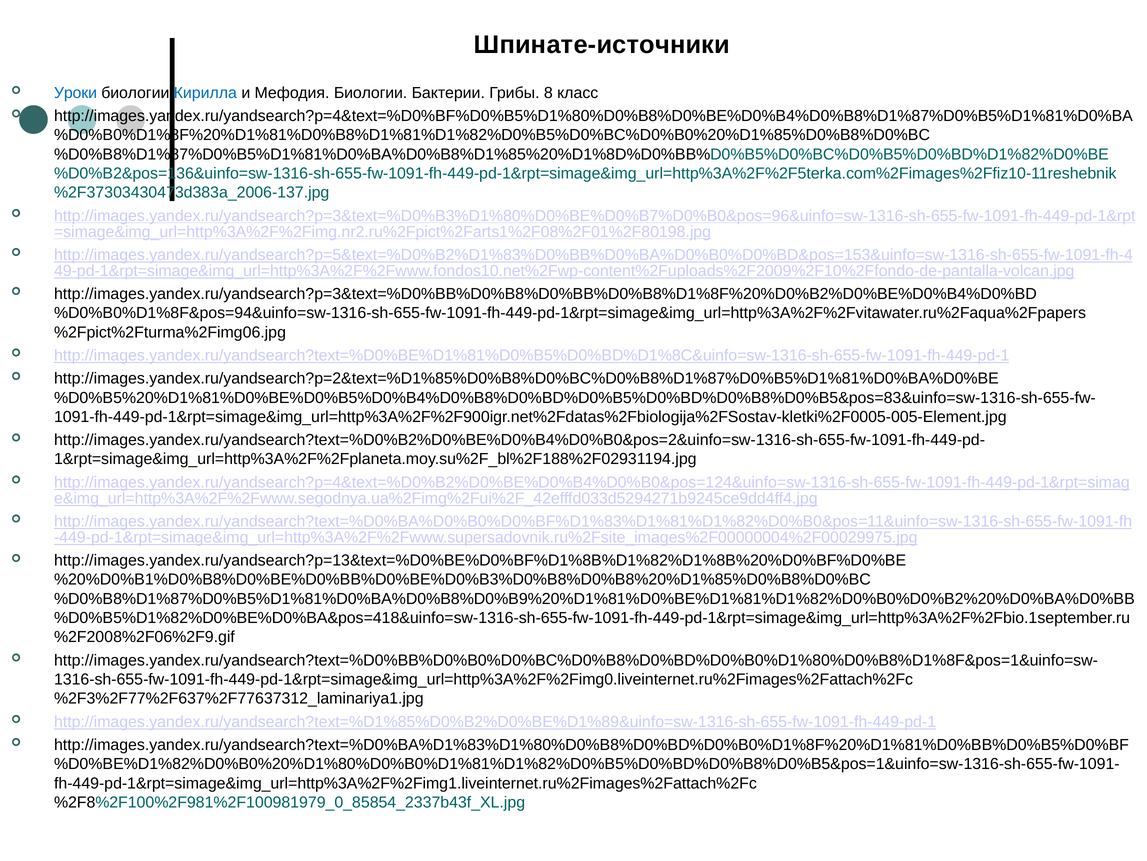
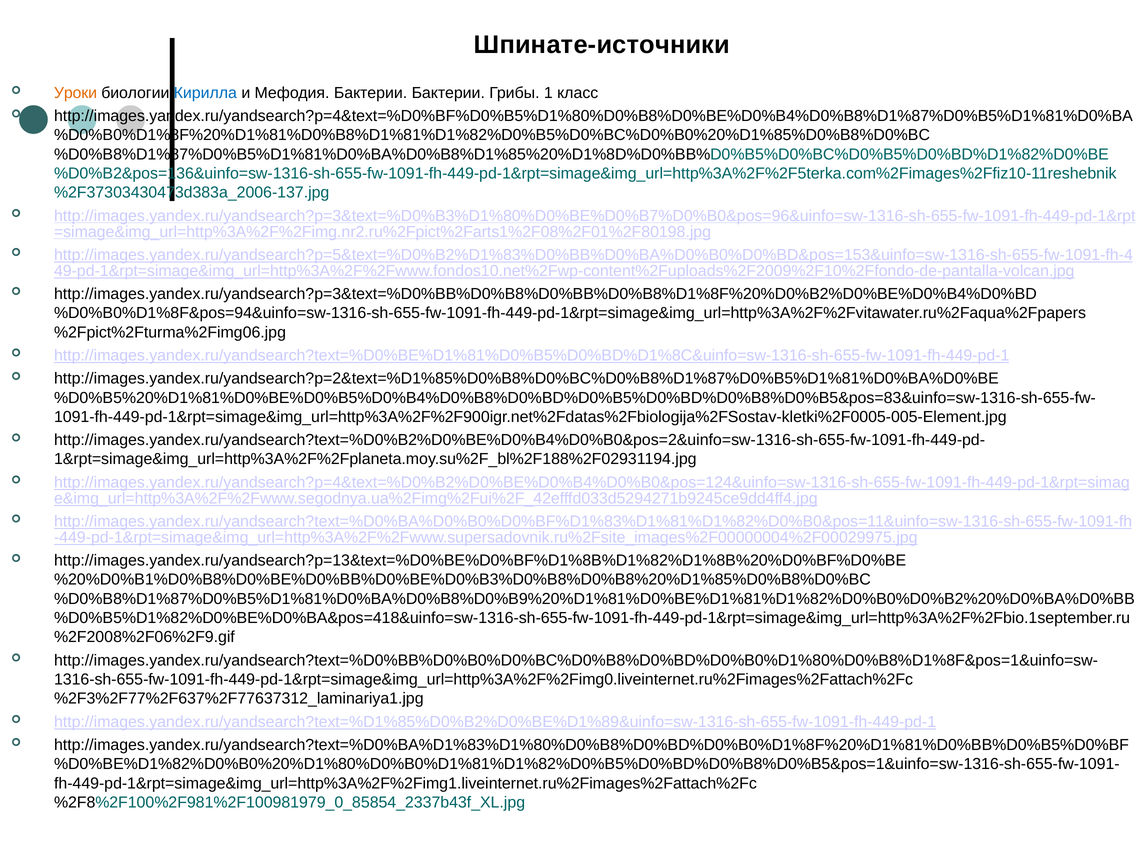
Уроки colour: blue -> orange (75, 93)
Мефодия Биологии: Биологии -> Бактерии (371, 93)
8: 8 -> 1 (548, 93)
